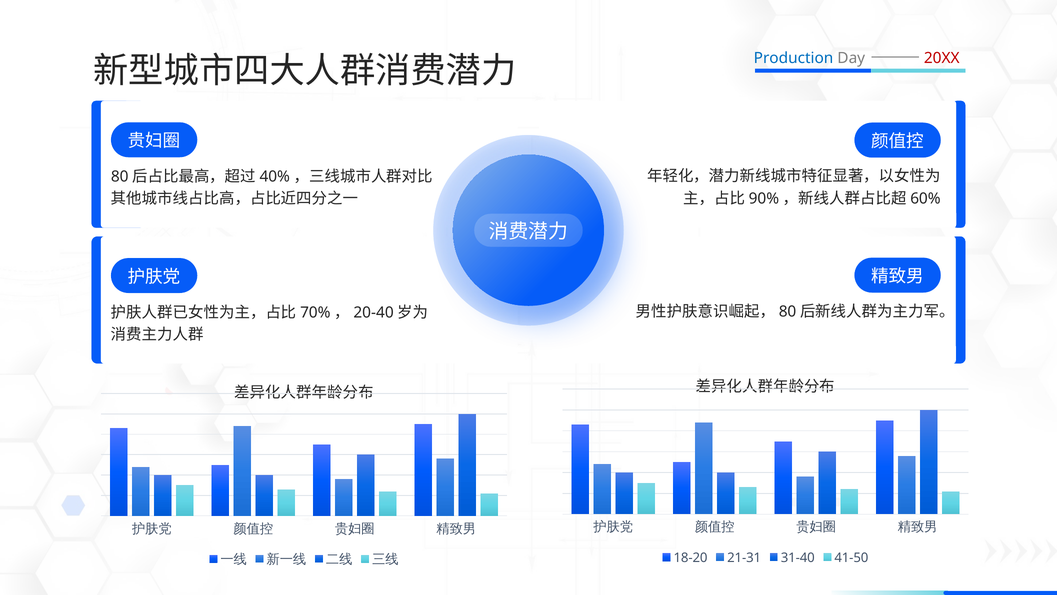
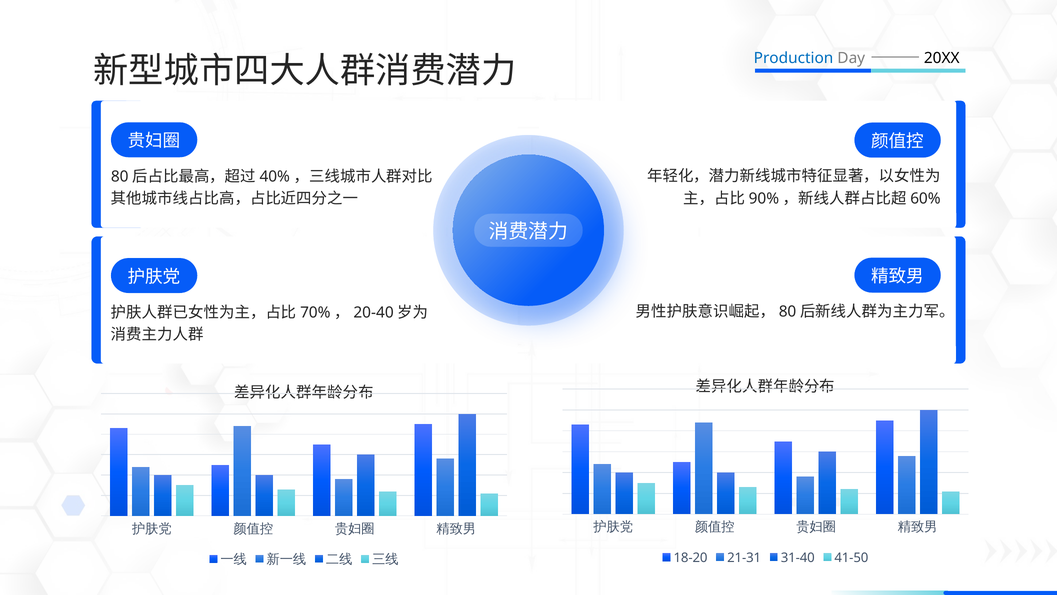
20XX colour: red -> black (942, 58)
